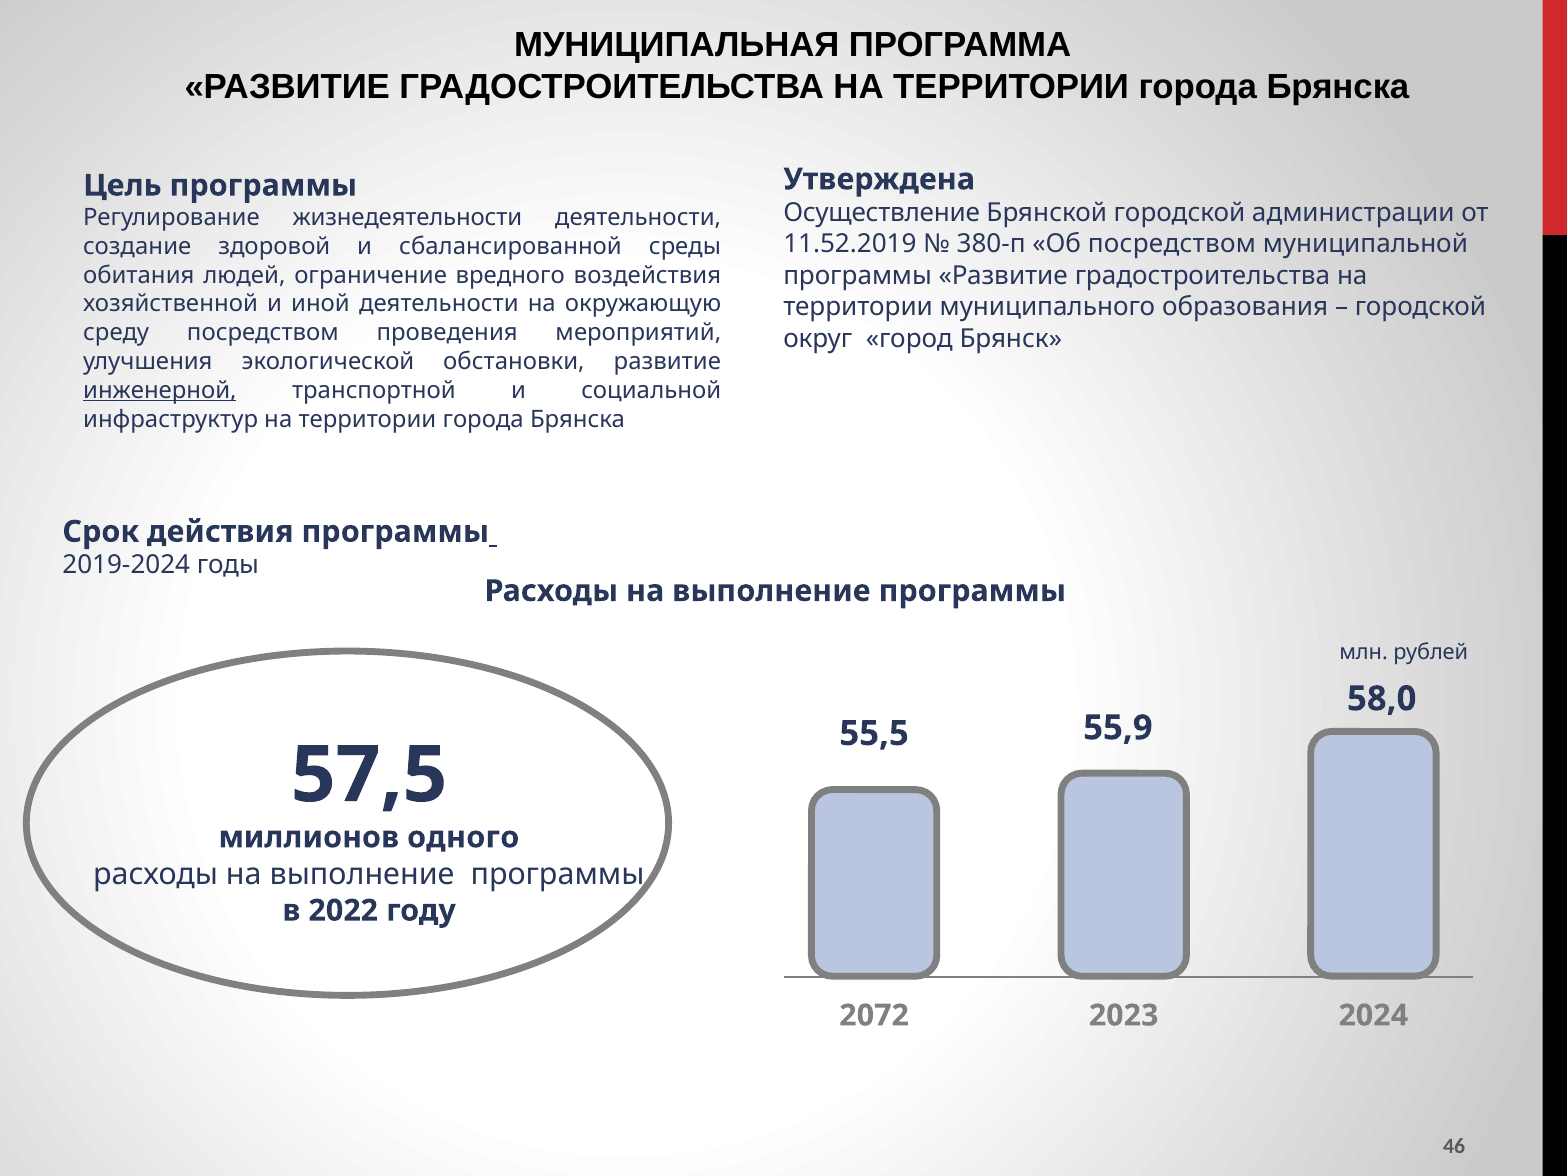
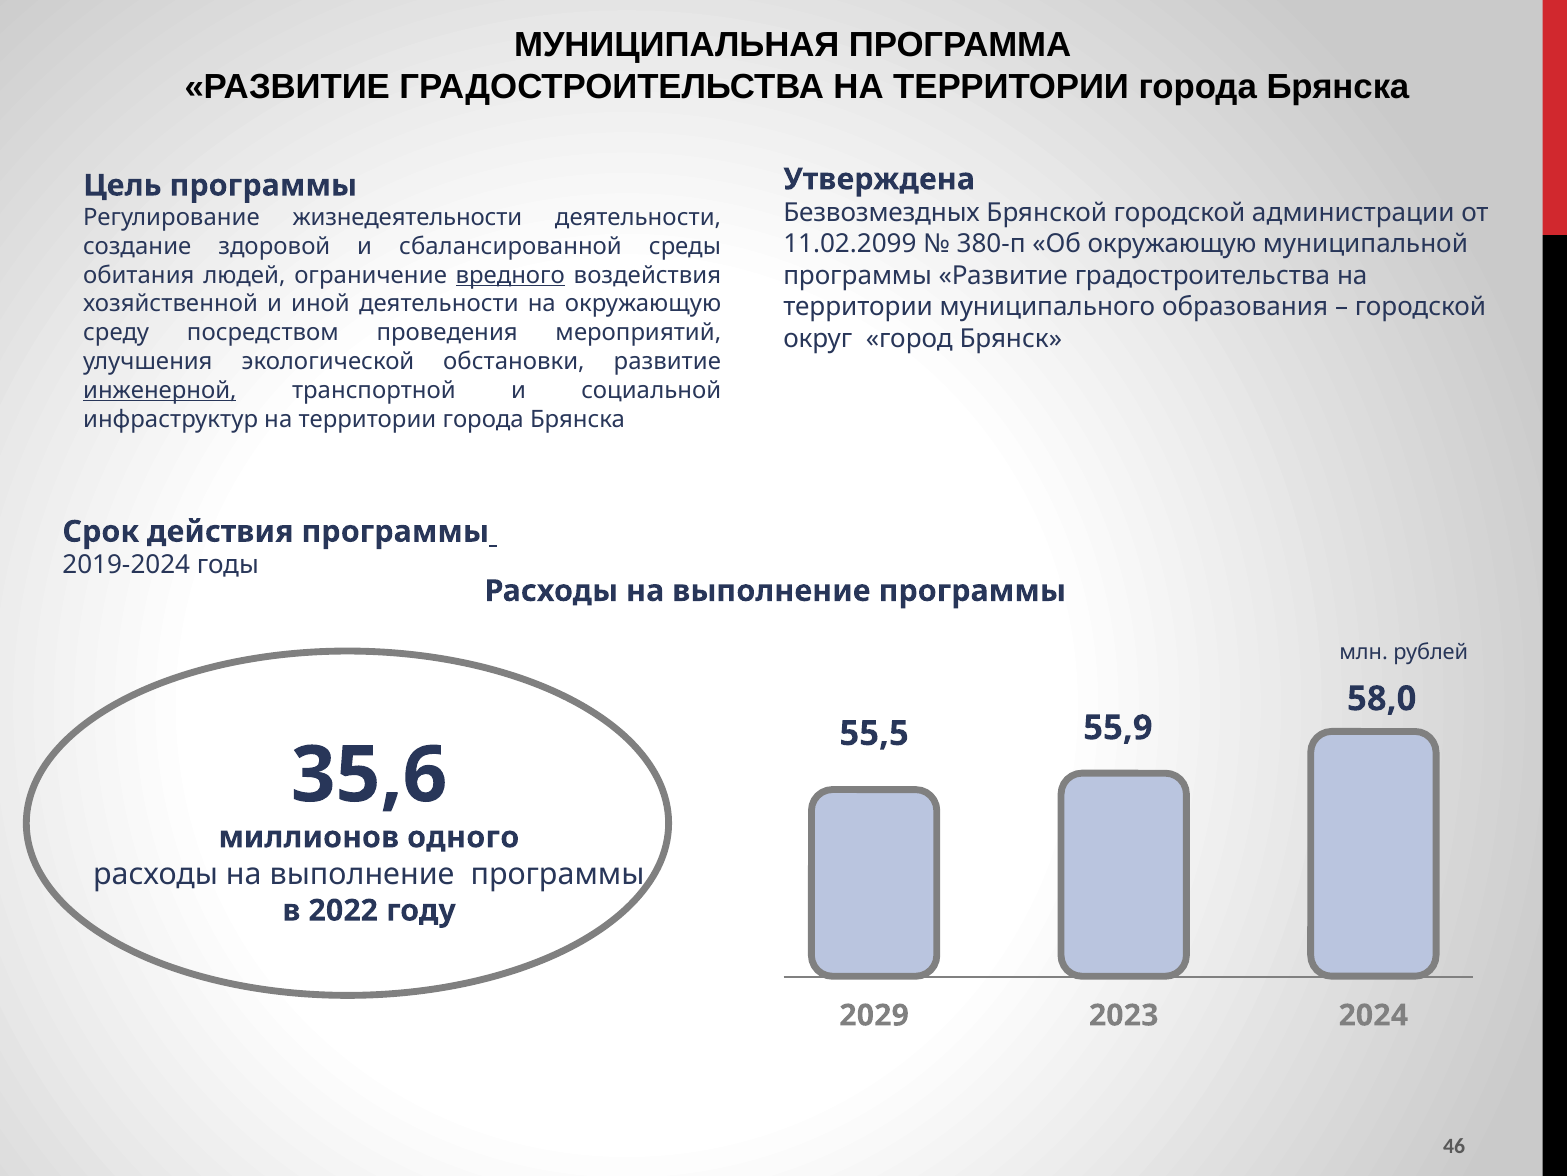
Осуществление: Осуществление -> Безвозмездных (882, 213)
11.52.2019: 11.52.2019 -> 11.02.2099 (850, 244)
Об посредством: посредством -> окружающую (1172, 244)
вредного underline: none -> present (510, 275)
57,5: 57,5 -> 35,6 (369, 775)
2072: 2072 -> 2029 (874, 1015)
